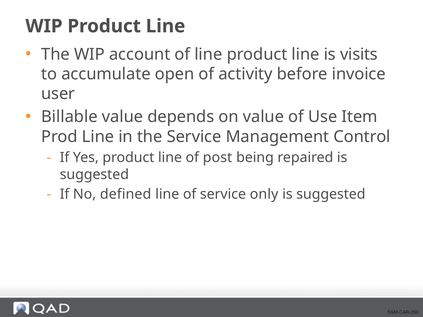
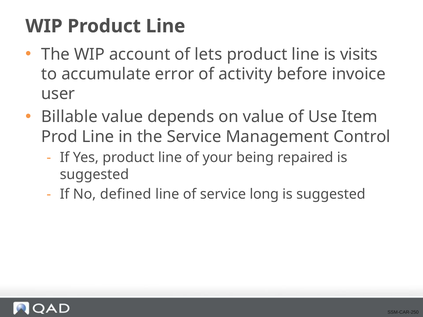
of line: line -> lets (208, 54)
open: open -> error (175, 74)
post: post -> your (218, 158)
only: only -> long (264, 194)
